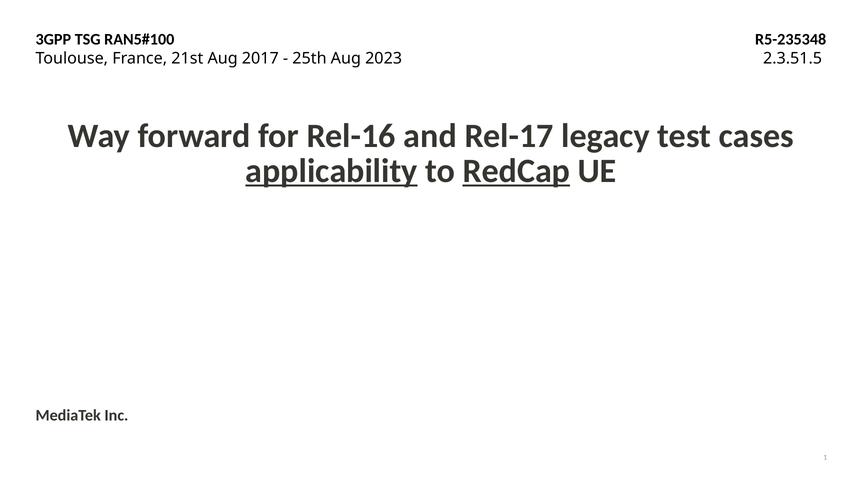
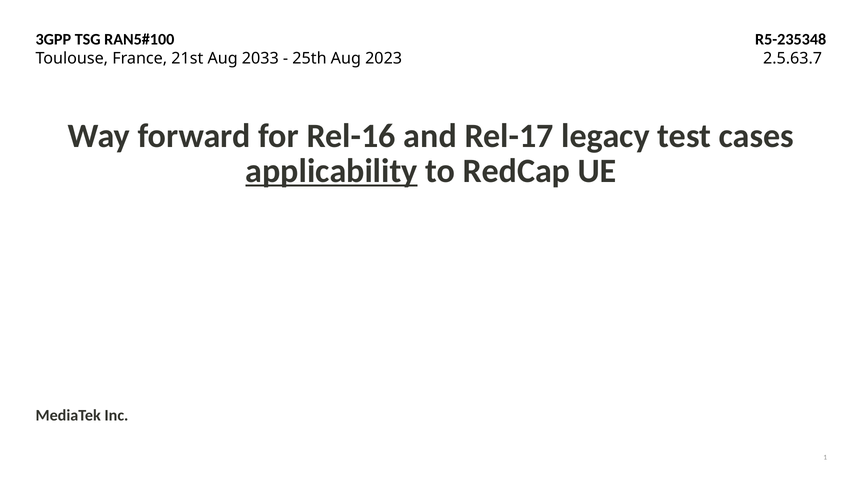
2017: 2017 -> 2033 (260, 59)
2.3.51.5: 2.3.51.5 -> 2.5.63.7 (793, 59)
RedCap underline: present -> none (516, 171)
